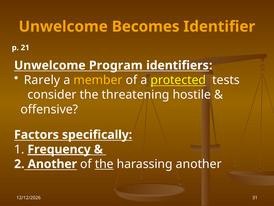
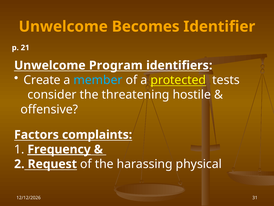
Rarely: Rarely -> Create (42, 80)
member colour: yellow -> light blue (98, 80)
specifically: specifically -> complaints (97, 134)
2 Another: Another -> Request (52, 164)
the underline: present -> none (104, 164)
harassing another: another -> physical (199, 164)
